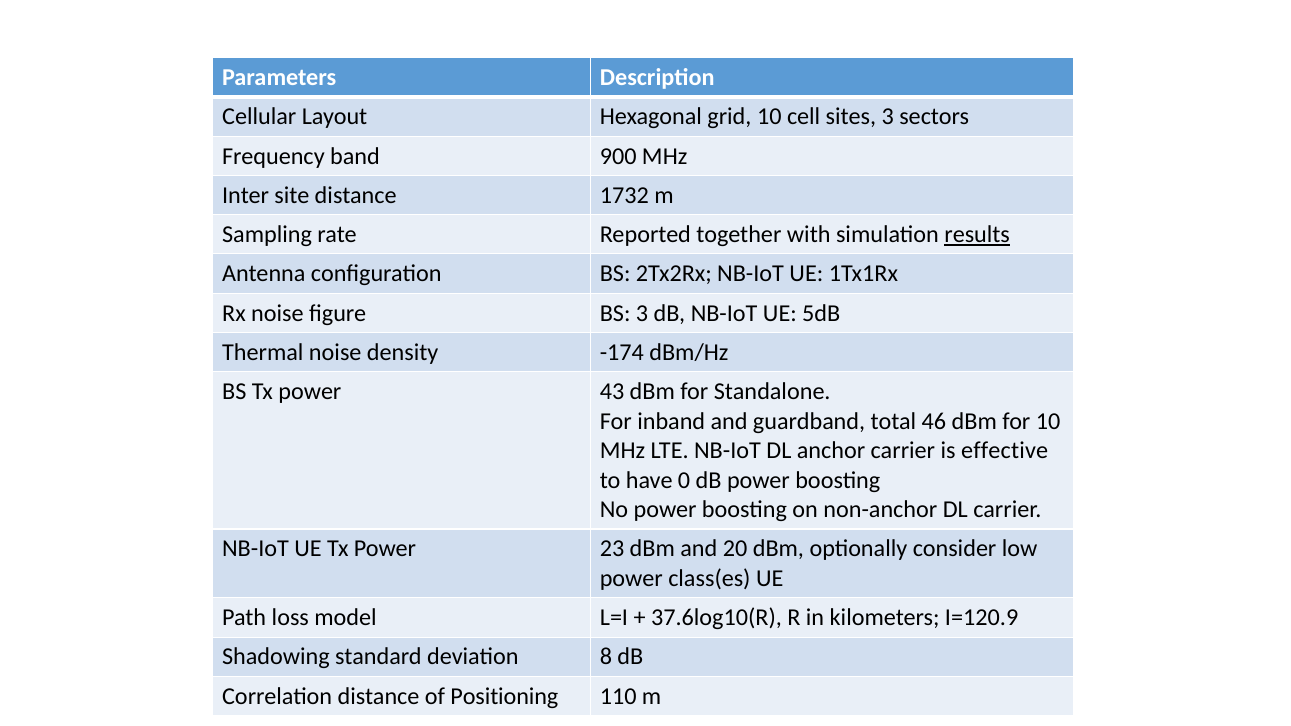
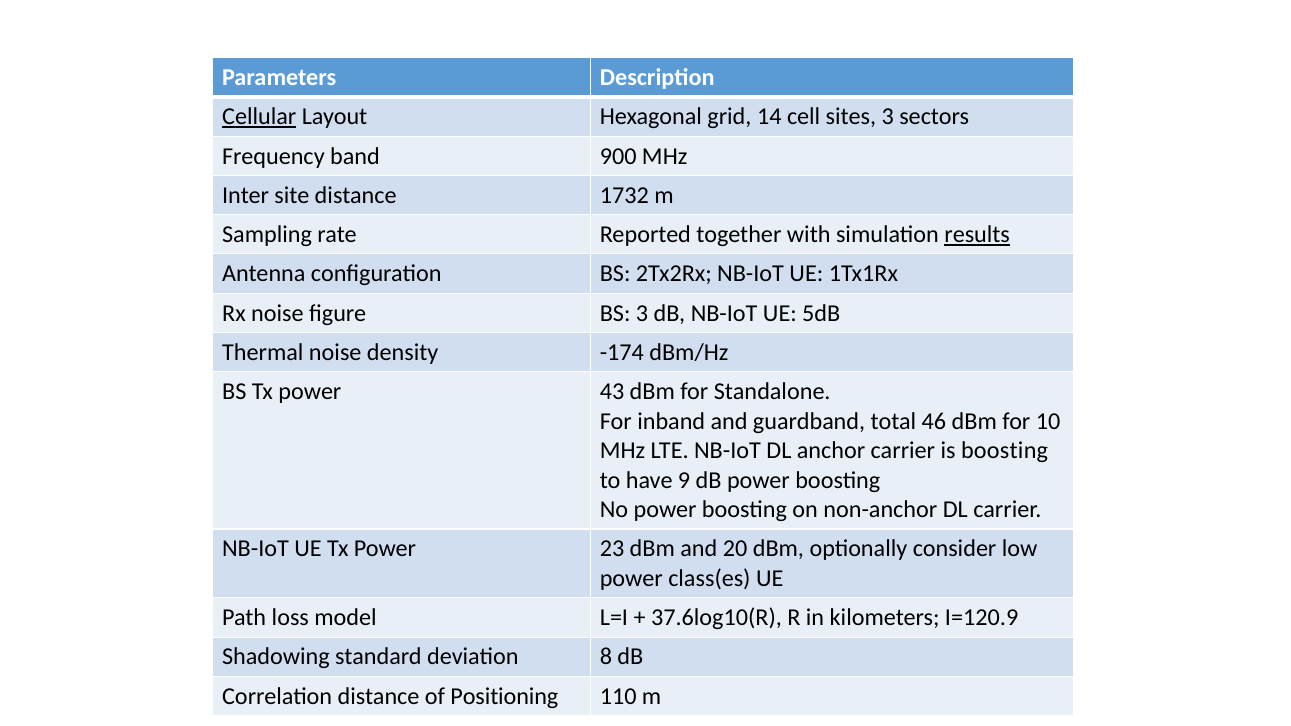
Cellular underline: none -> present (259, 117)
grid 10: 10 -> 14 (769, 117)
is effective: effective -> boosting (1005, 451)
0: 0 -> 9 (684, 480)
